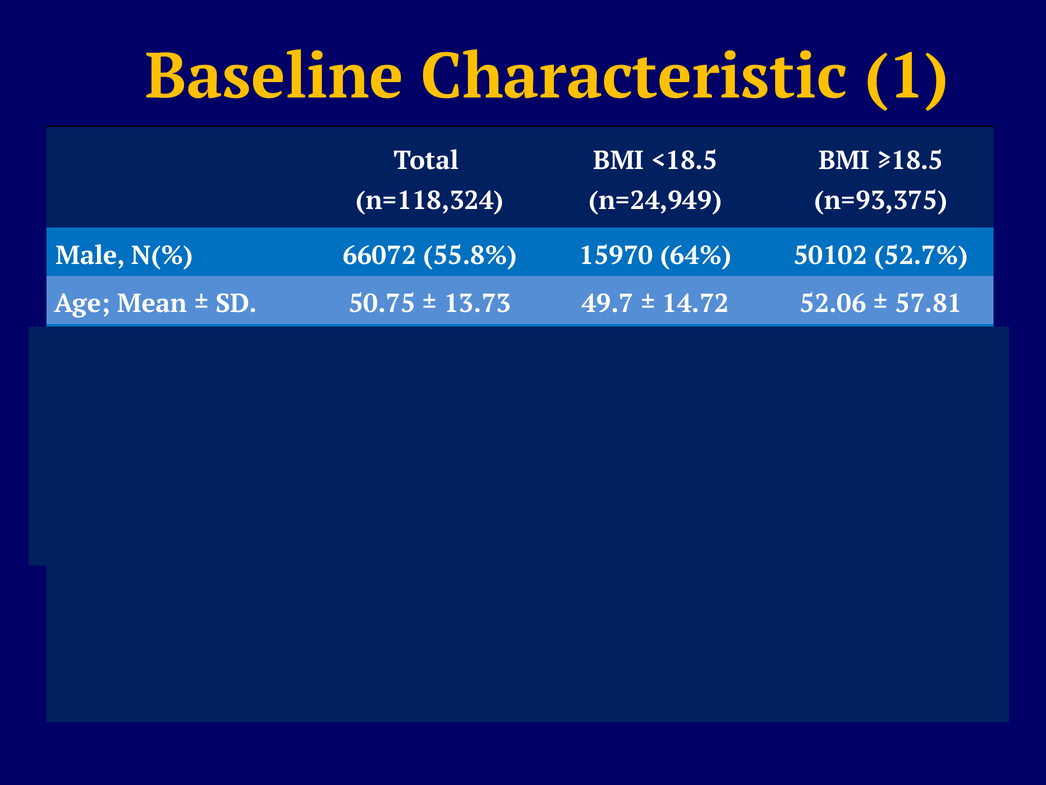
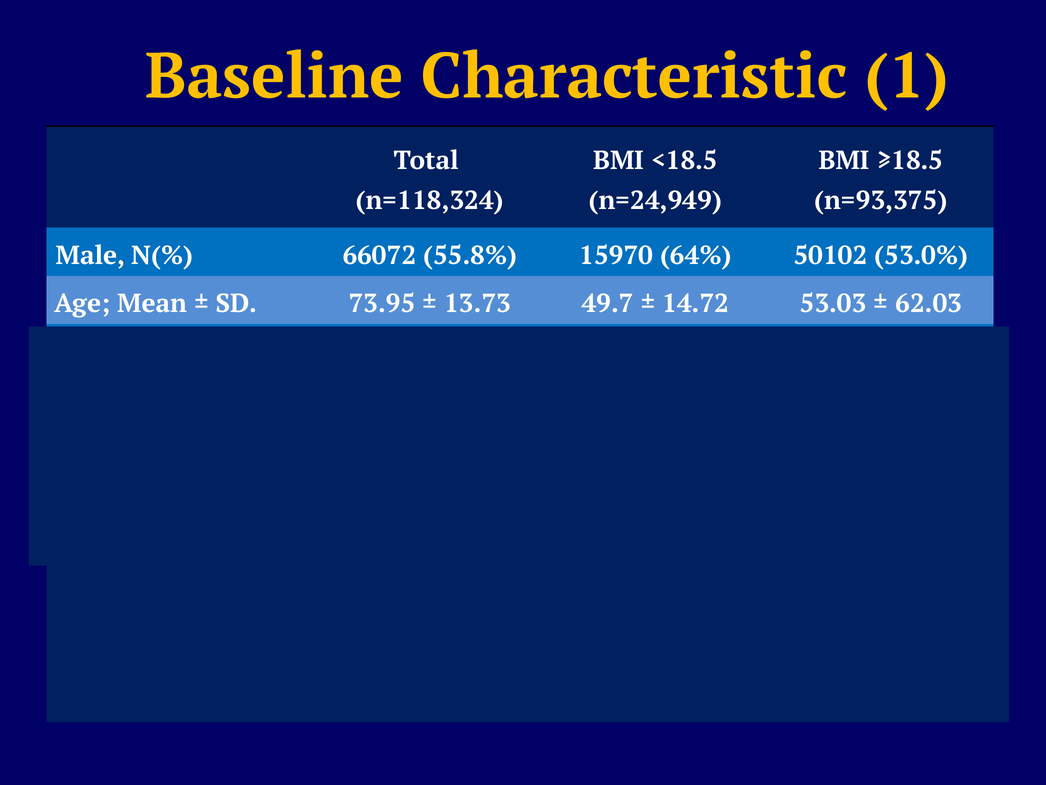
52.7%: 52.7% -> 53.0% (921, 255)
50.75: 50.75 -> 73.95 (382, 303)
52.06: 52.06 -> 53.03 (833, 303)
57.81: 57.81 -> 62.03 (929, 303)
